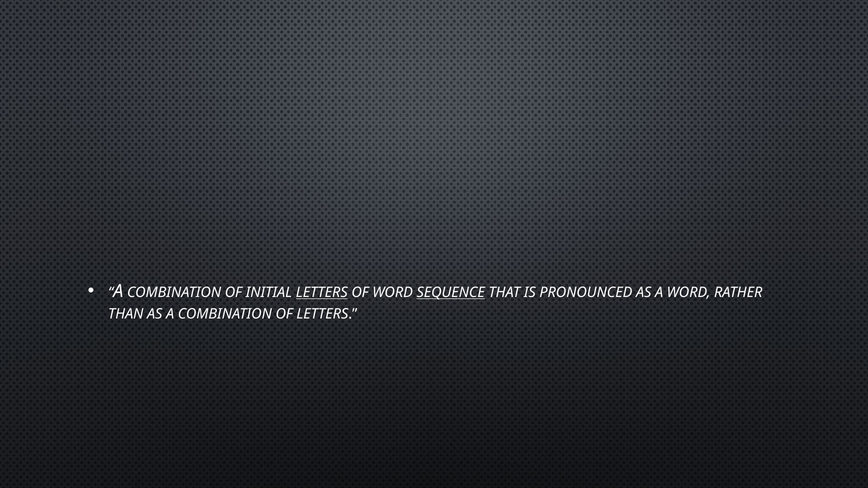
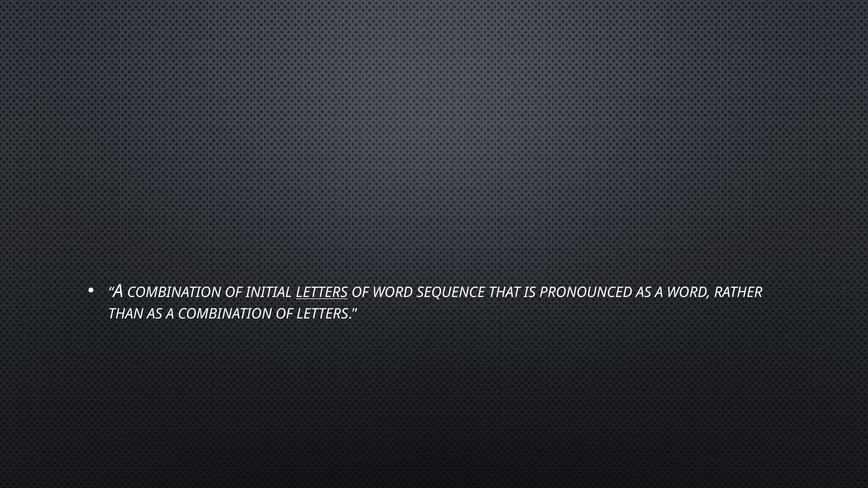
SEQUENCE underline: present -> none (451, 293)
